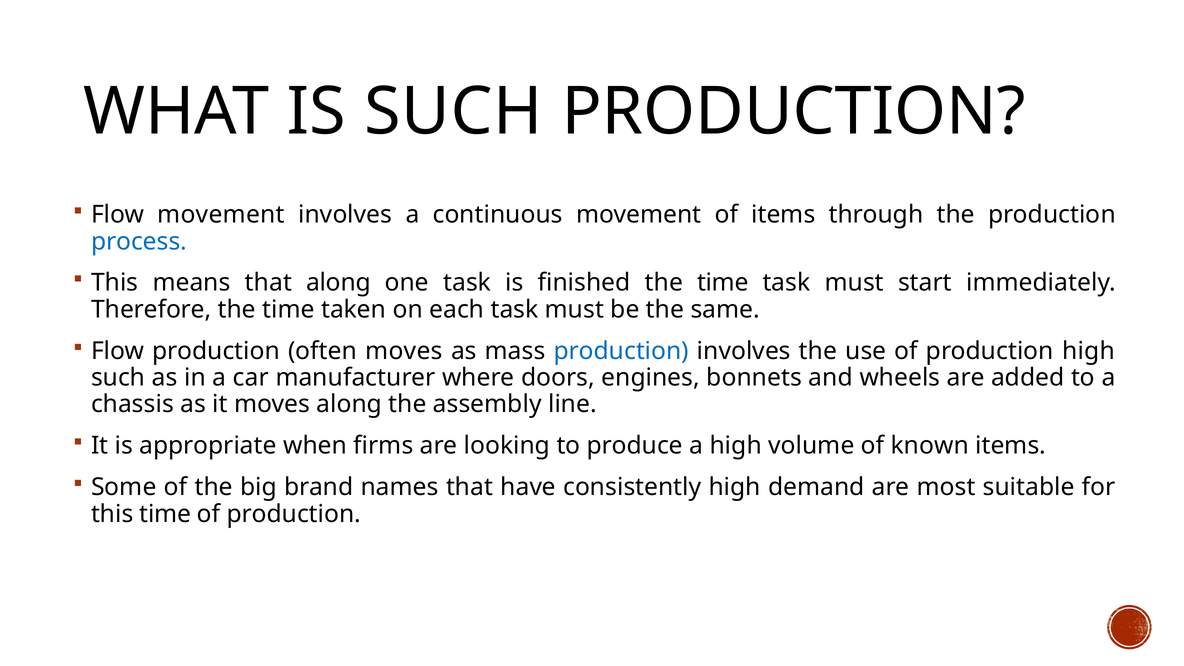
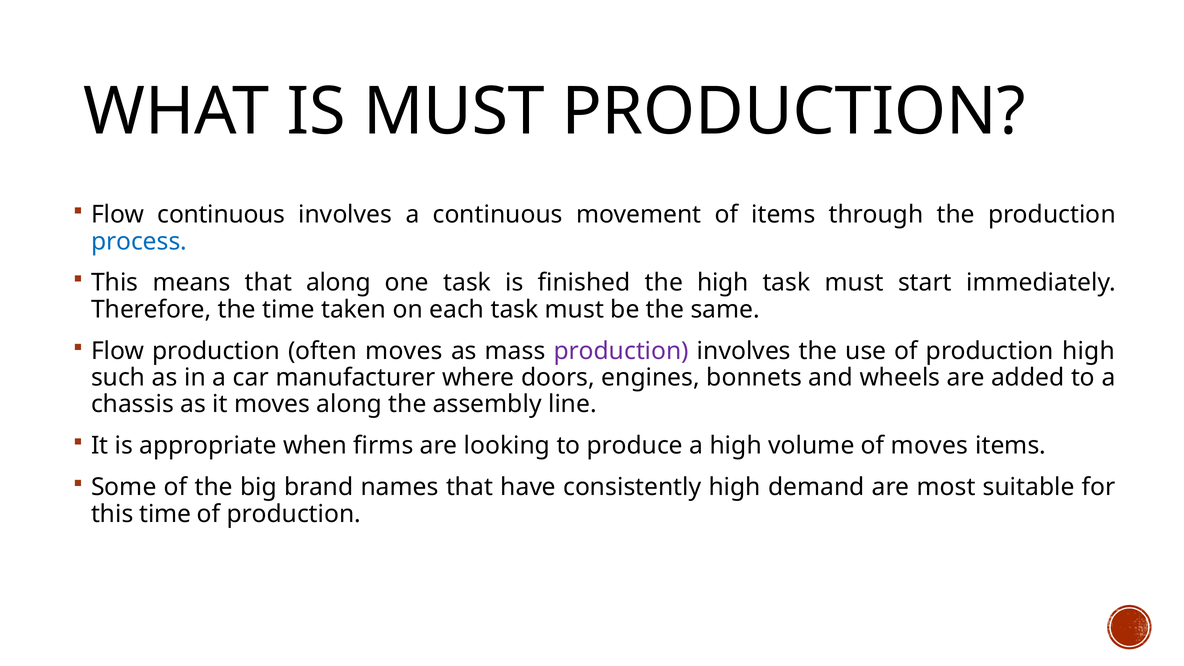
IS SUCH: SUCH -> MUST (454, 112)
Flow movement: movement -> continuous (221, 215)
finished the time: time -> high (723, 283)
production colour: blue -> purple (621, 351)
of known: known -> moves (930, 446)
